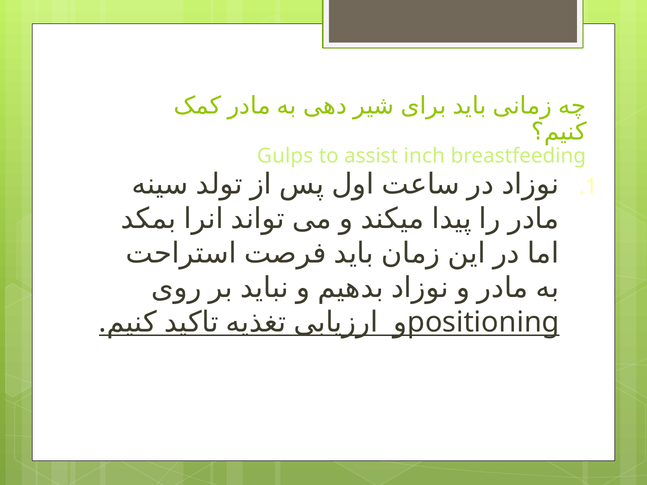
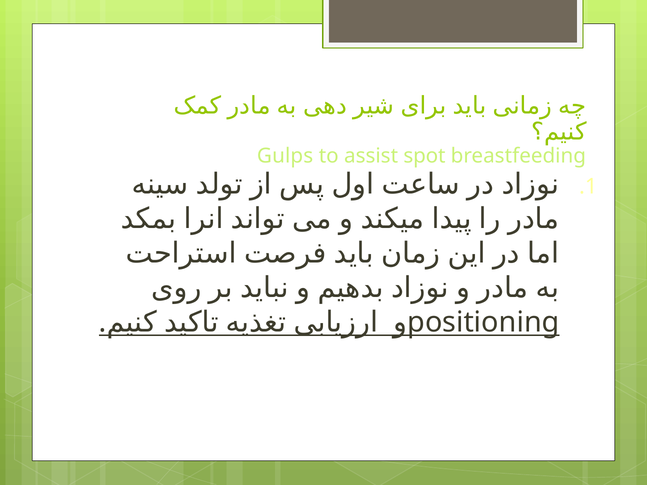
inch: inch -> spot (424, 156)
